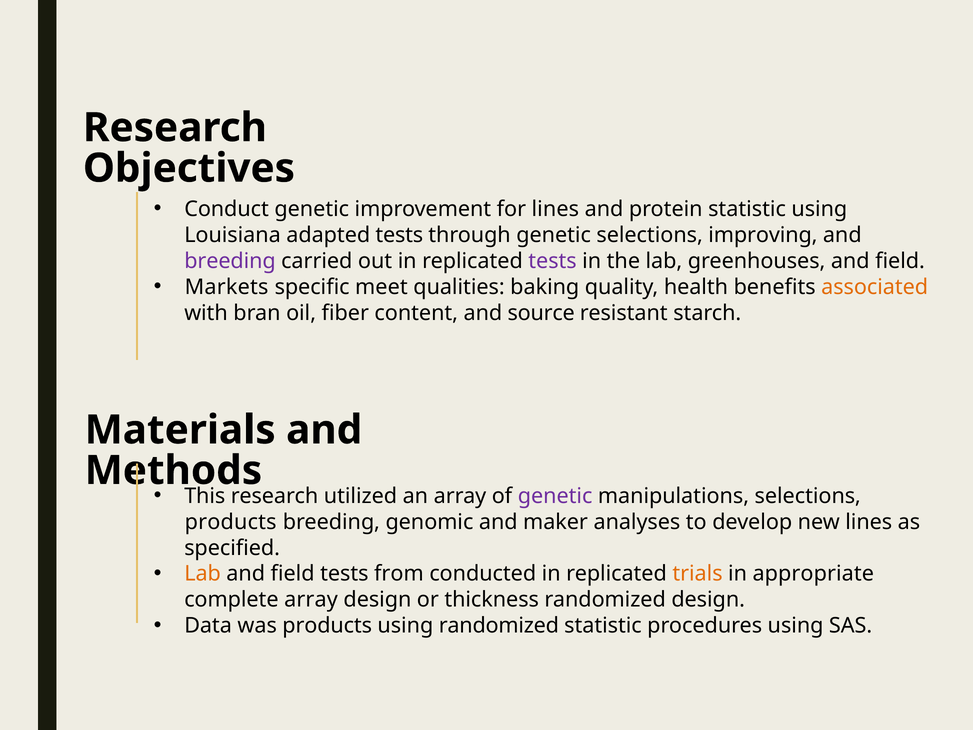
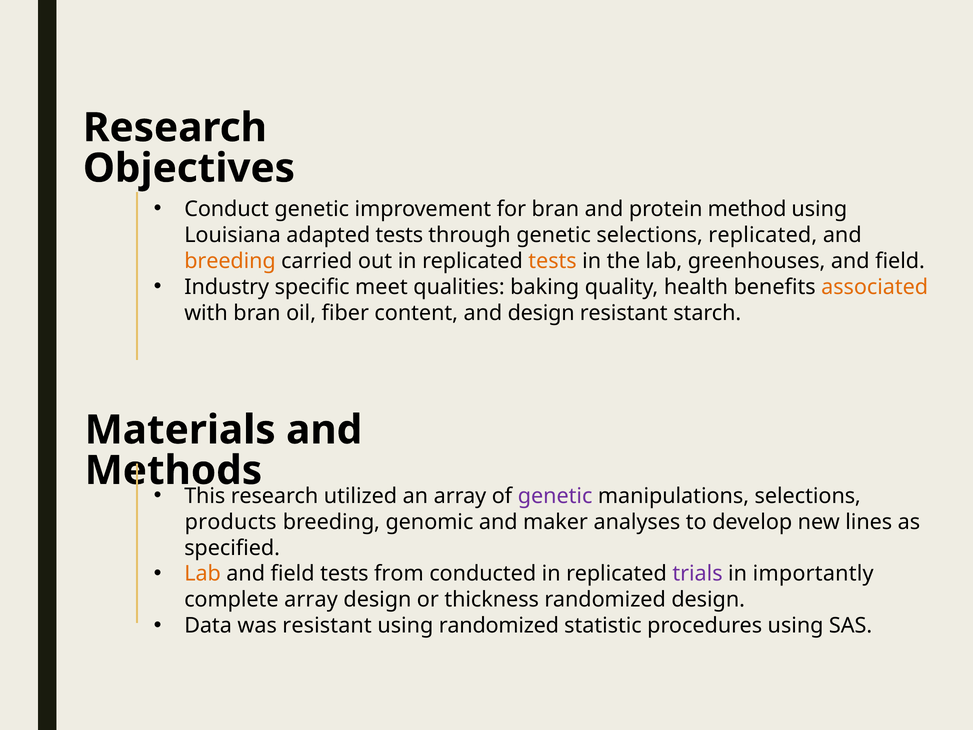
for lines: lines -> bran (555, 209)
protein statistic: statistic -> method (747, 209)
selections improving: improving -> replicated (763, 235)
breeding colour: purple -> orange (230, 261)
tests colour: purple -> orange (553, 261)
Markets: Markets -> Industry (227, 287)
and source: source -> design (541, 313)
trials colour: orange -> purple (698, 574)
appropriate: appropriate -> importantly (813, 574)
was products: products -> resistant (327, 626)
